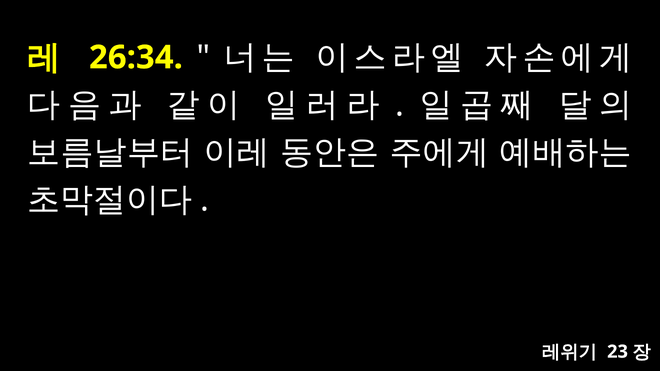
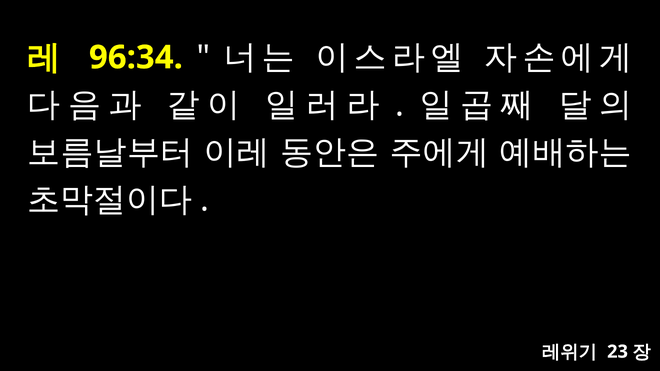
26:34: 26:34 -> 96:34 (136, 58)
